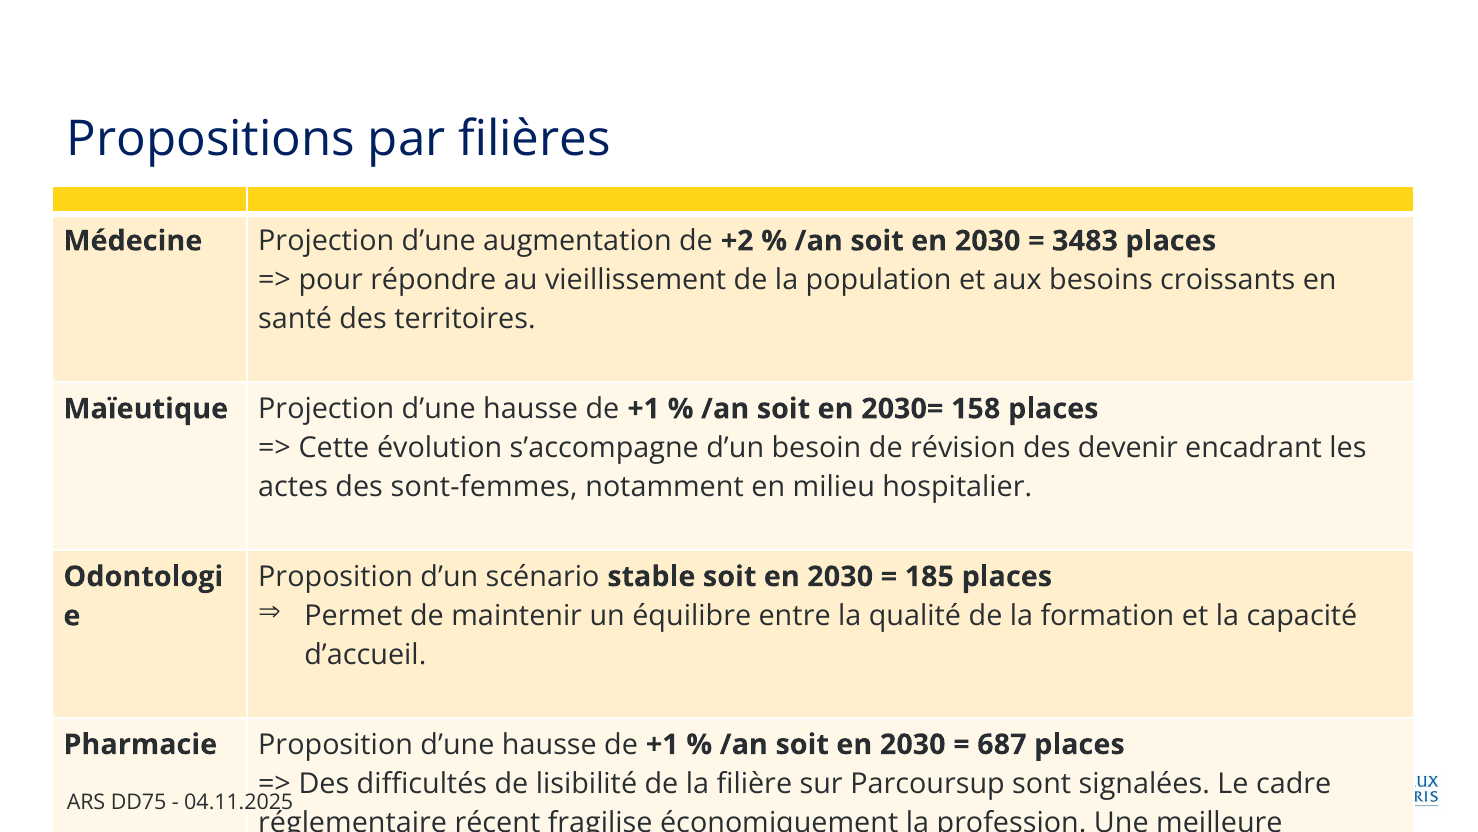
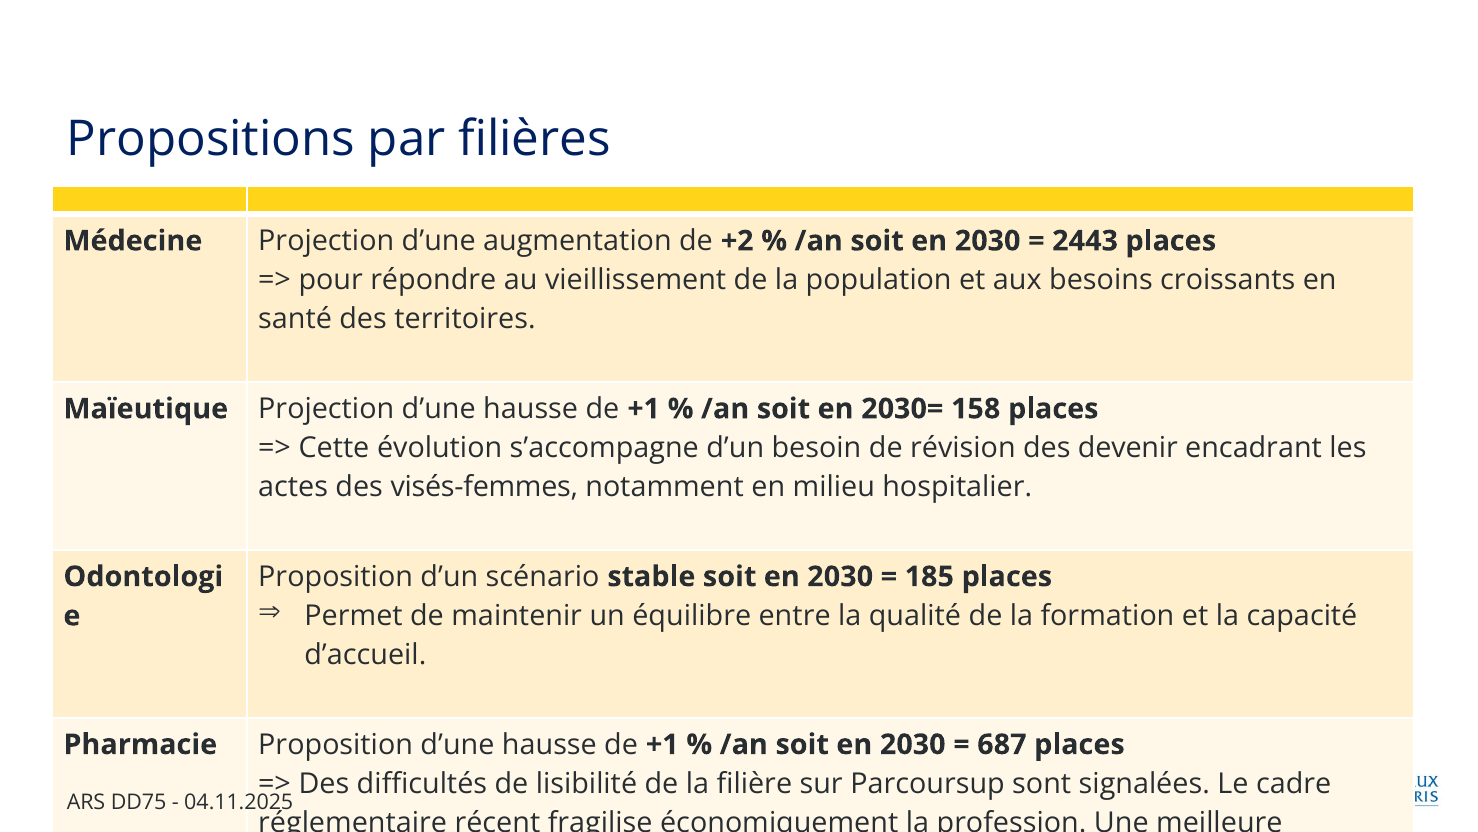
3483: 3483 -> 2443 (1085, 241)
sont-femmes: sont-femmes -> visés-femmes (484, 487)
